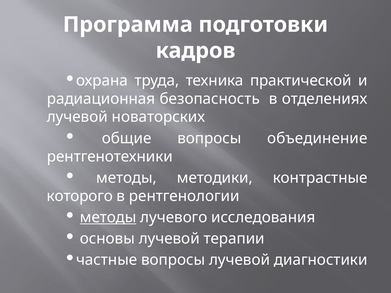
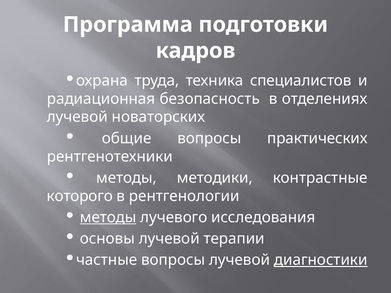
практической: практической -> специалистов (301, 81)
объединение: объединение -> практических (317, 138)
диагностики underline: none -> present (321, 260)
